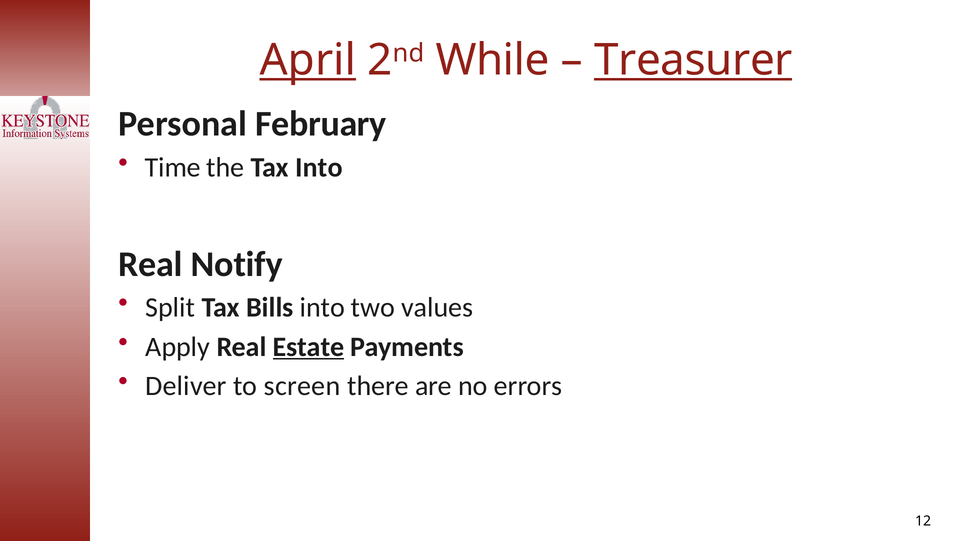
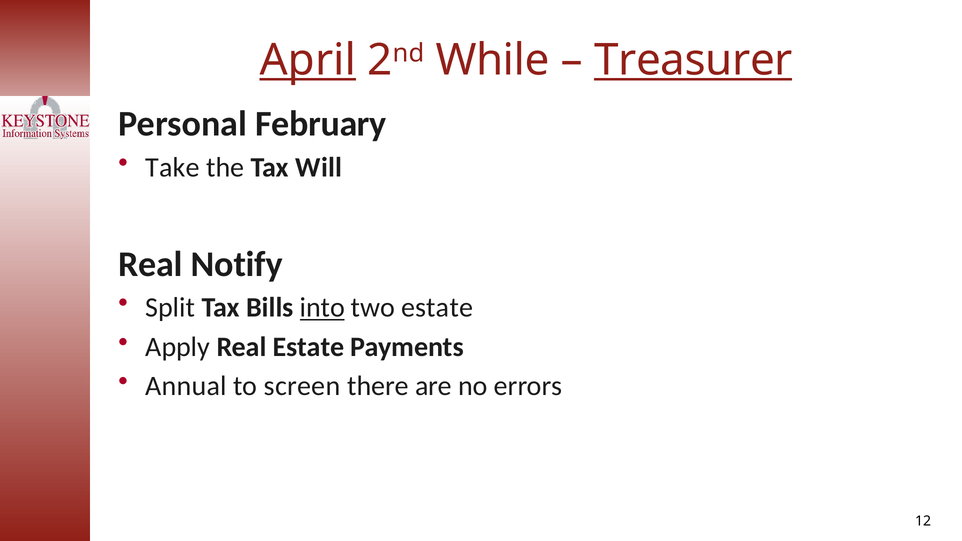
Time: Time -> Take (173, 167)
Tax Into: Into -> Will (319, 167)
into underline: none -> present (322, 308)
two values: values -> estate (437, 308)
Estate underline: present -> none (309, 347)
Deliver: Deliver -> Annual (186, 386)
